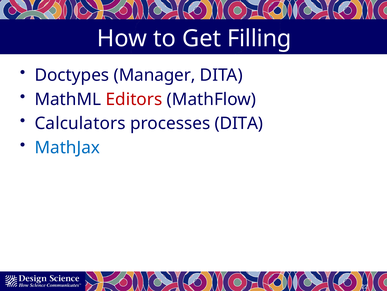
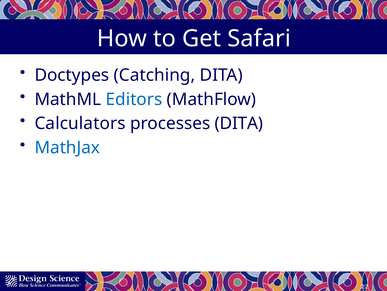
Filling: Filling -> Safari (259, 38)
Manager: Manager -> Catching (154, 75)
Editors colour: red -> blue (134, 99)
